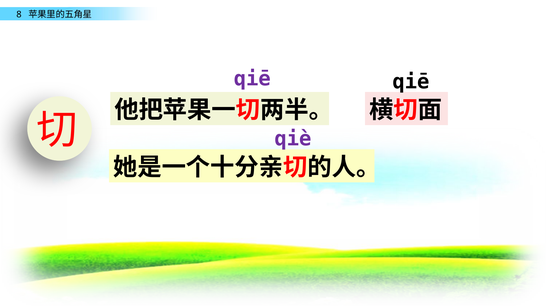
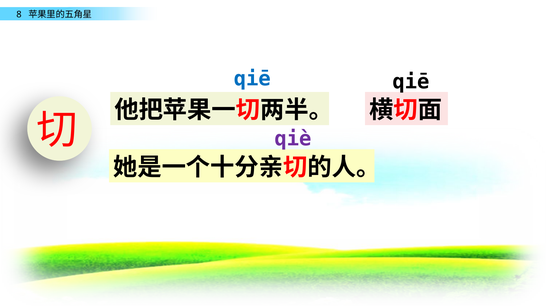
qiē colour: purple -> blue (252, 79)
